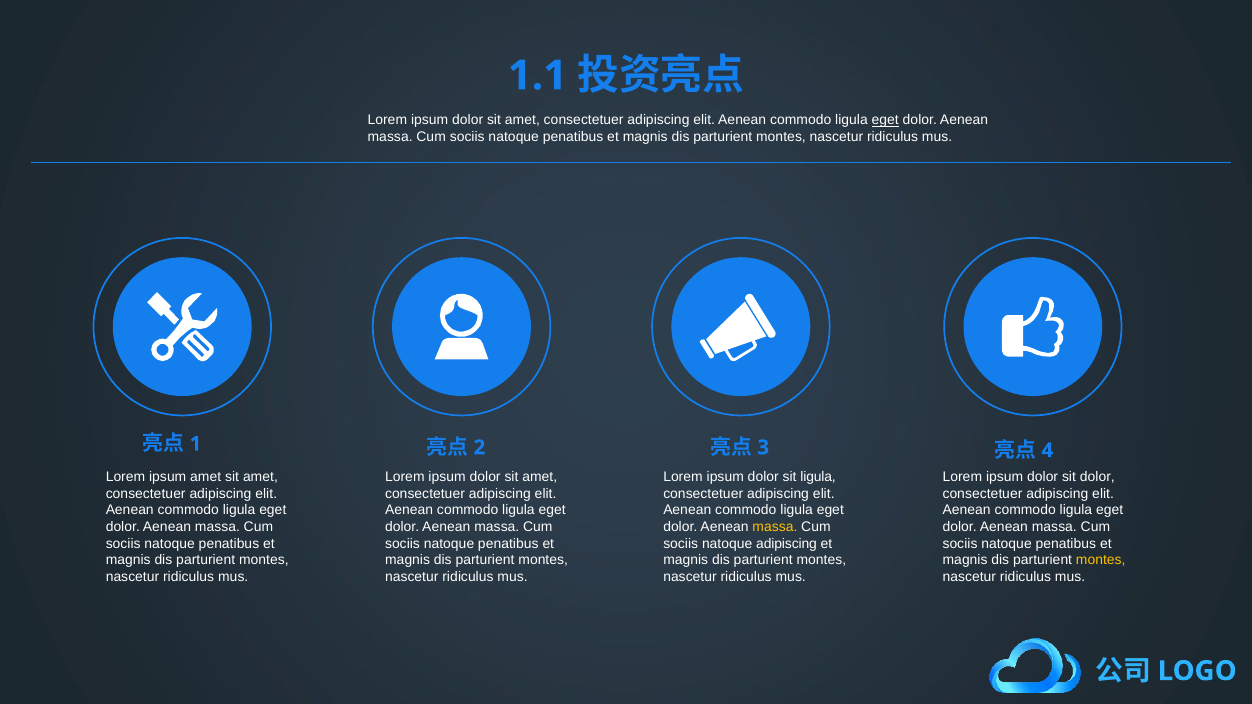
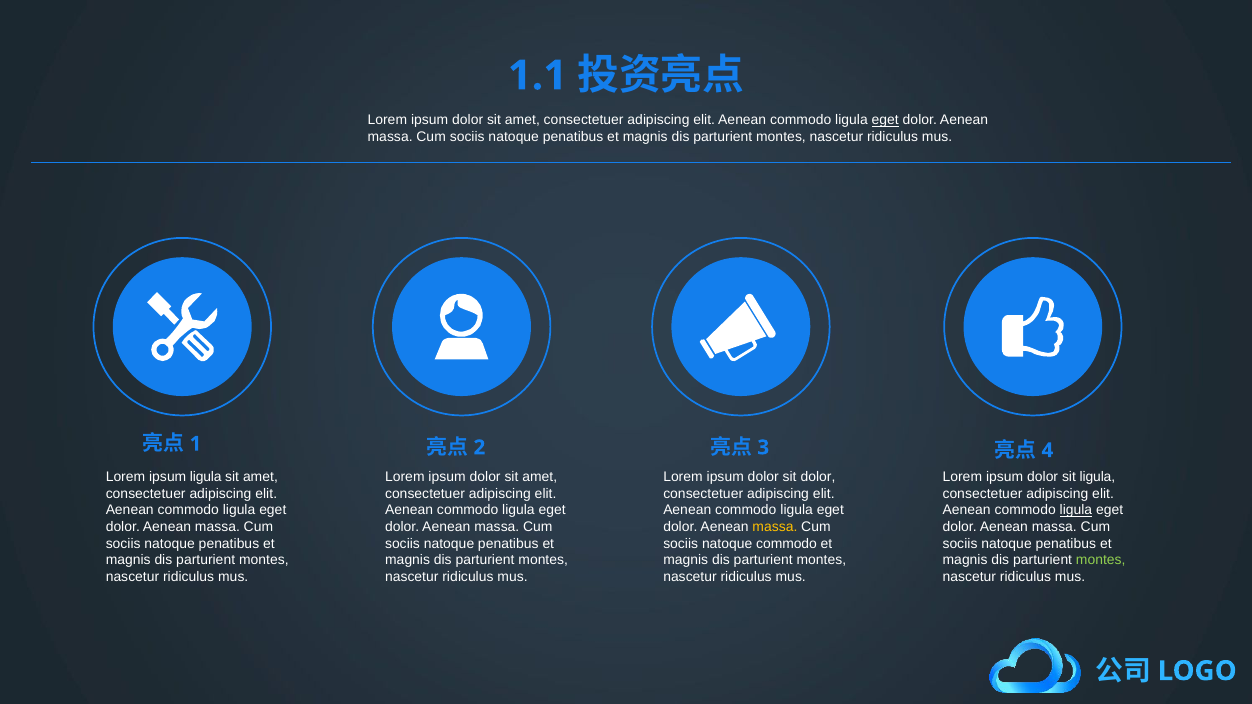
ipsum amet: amet -> ligula (206, 477)
sit ligula: ligula -> dolor (818, 477)
sit dolor: dolor -> ligula (1097, 477)
ligula underline: none -> present (1076, 510)
natoque adipiscing: adipiscing -> commodo (787, 544)
montes colour: yellow -> light green (1101, 560)
